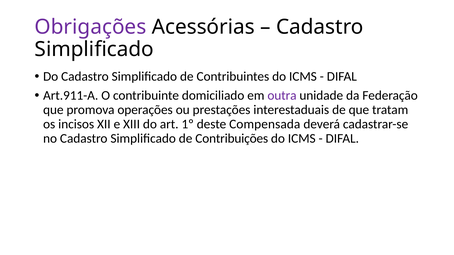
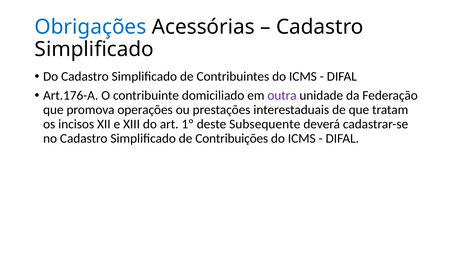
Obrigações colour: purple -> blue (90, 27)
Art.911-A: Art.911-A -> Art.176-A (71, 96)
Compensada: Compensada -> Subsequente (265, 124)
